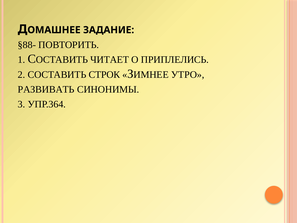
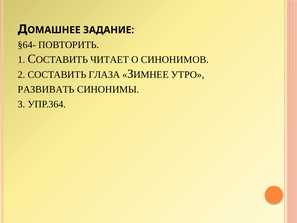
§88-: §88- -> §64- (27, 45)
ПРИПЛЕЛИСЬ: ПРИПЛЕЛИСЬ -> СИНОНИМОВ (175, 60)
СТРОК: СТРОК -> ГЛАЗА (104, 74)
